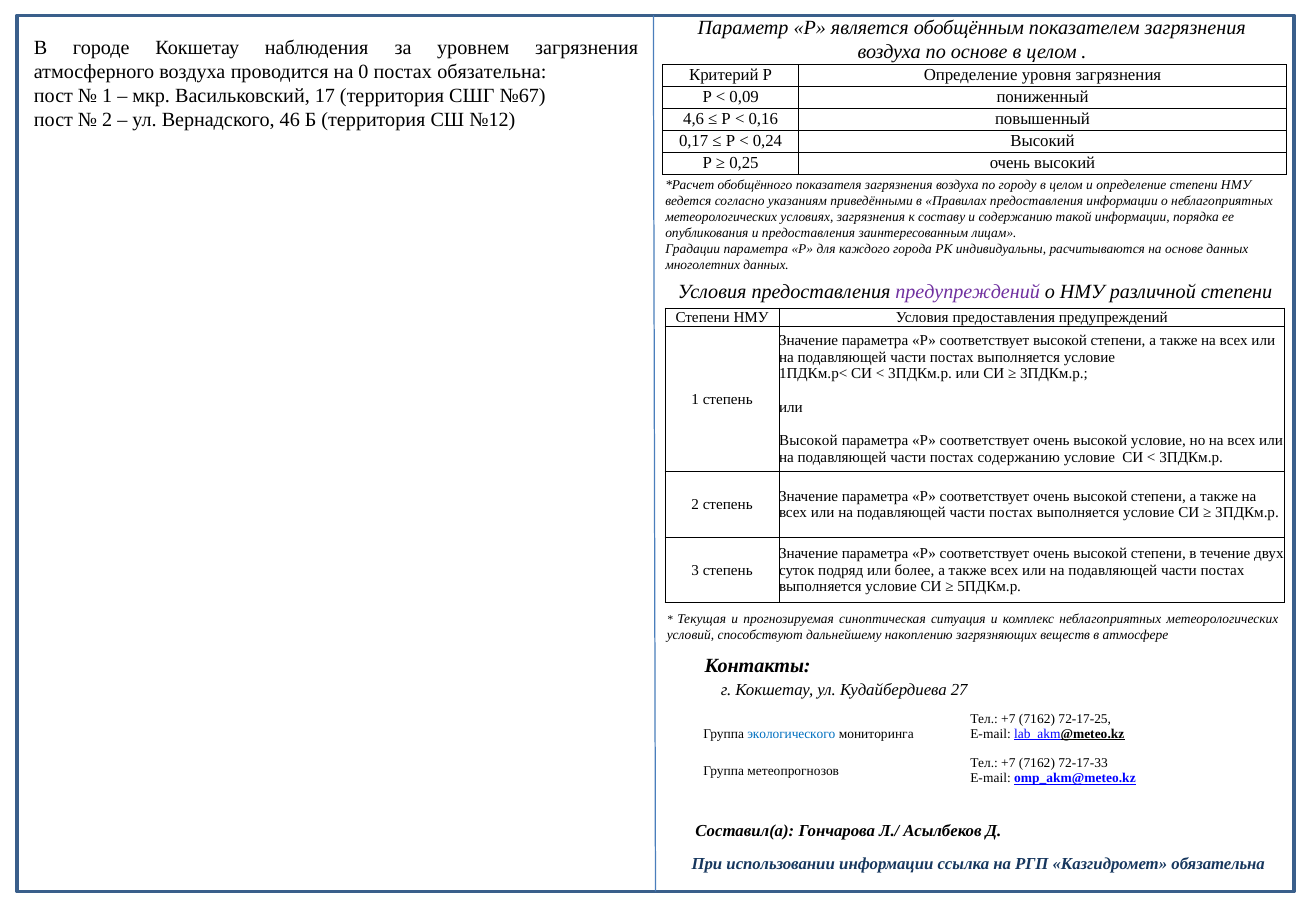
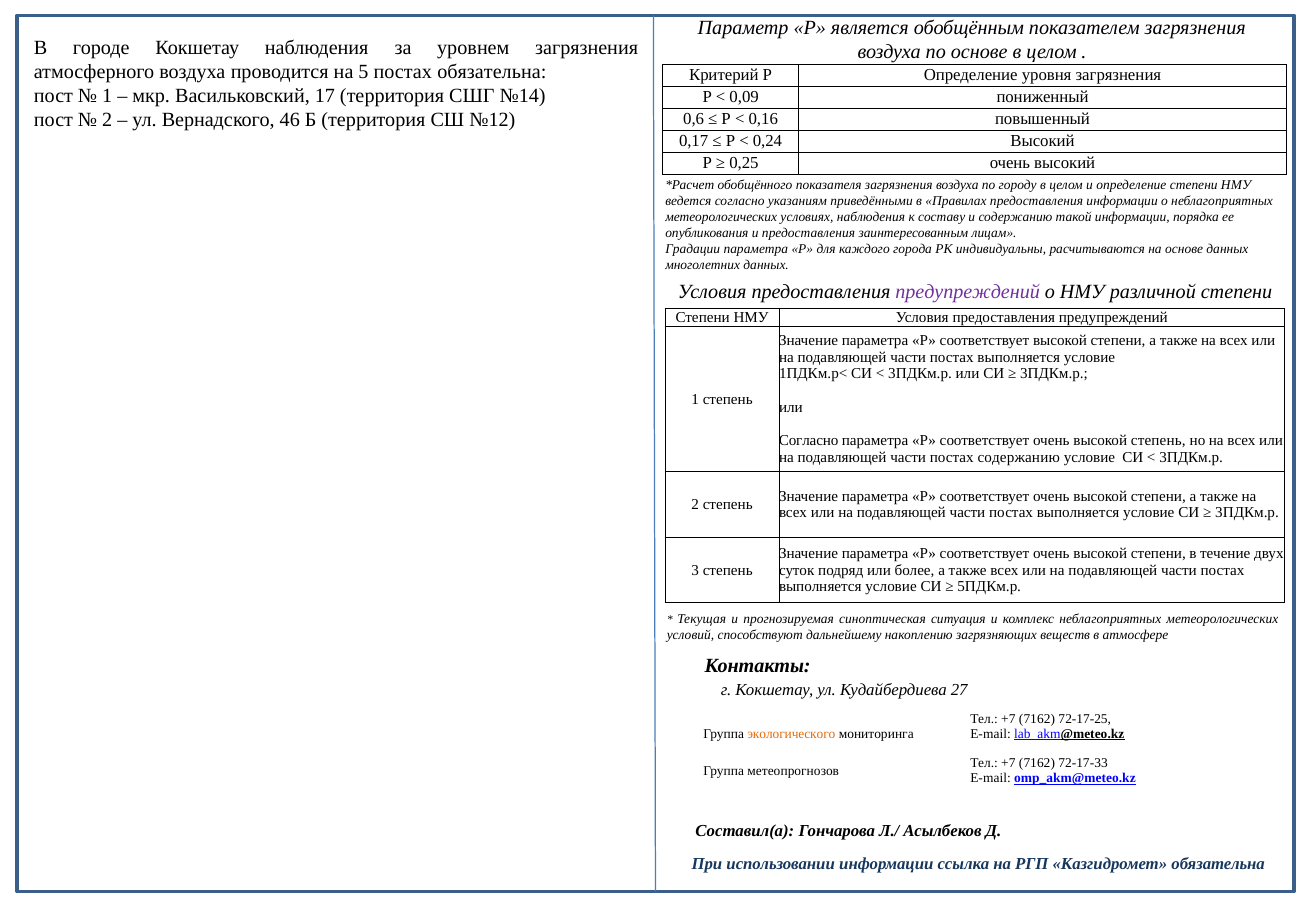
0: 0 -> 5 (363, 72)
№67: №67 -> №14 (523, 96)
4,6: 4,6 -> 0,6 (694, 119)
условиях загрязнения: загрязнения -> наблюдения (871, 217)
Высокой: Высокой -> Согласно (809, 441)
высокой условие: условие -> степень (1158, 441)
экологического colour: blue -> orange (791, 734)
